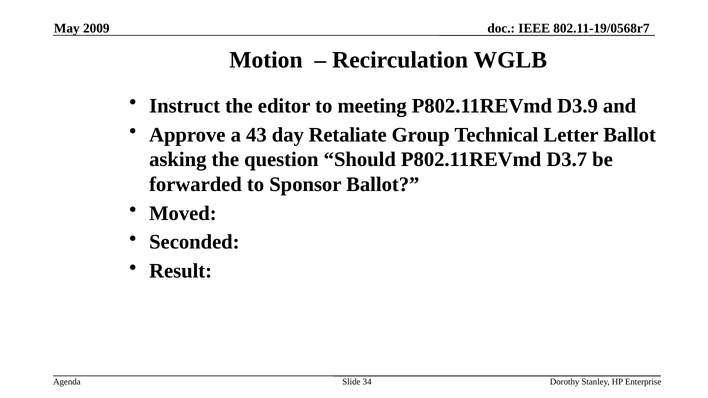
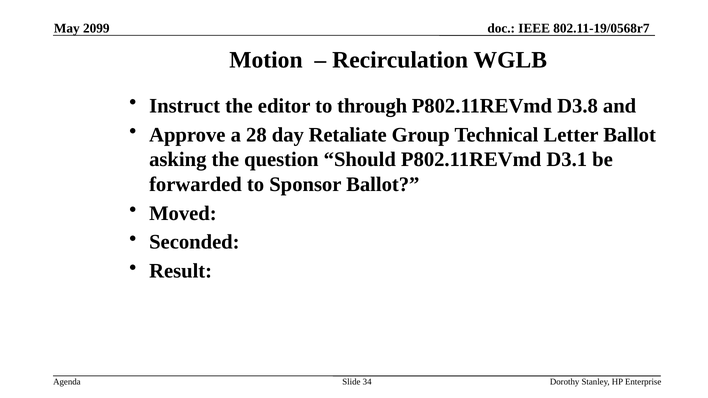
2009: 2009 -> 2099 (96, 28)
meeting: meeting -> through (372, 106)
D3.9: D3.9 -> D3.8 (578, 106)
43: 43 -> 28 (256, 135)
D3.7: D3.7 -> D3.1 (567, 160)
